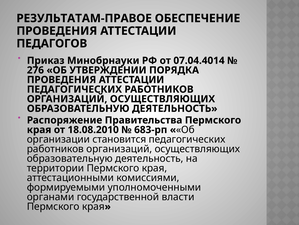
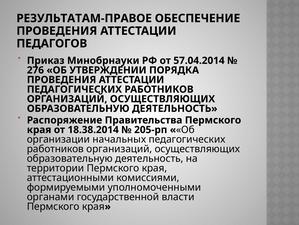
07.04.4014: 07.04.4014 -> 57.04.2014 (199, 60)
18.08.2010: 18.08.2010 -> 18.38.2014 (93, 129)
683-рп: 683-рп -> 205-рп (151, 129)
становится: становится -> начальных (119, 139)
